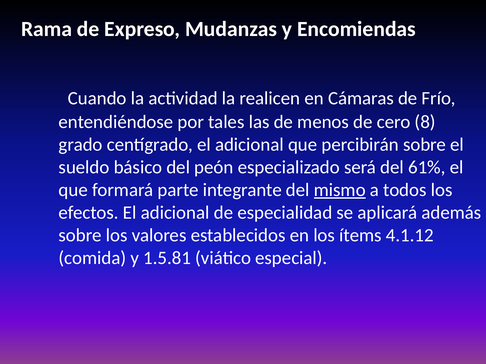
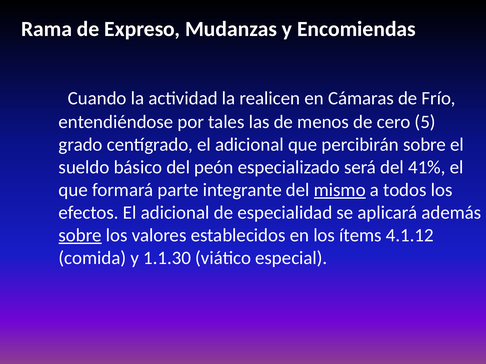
8: 8 -> 5 (425, 122)
61%: 61% -> 41% (427, 167)
sobre underline: none -> present (80, 236)
1.5.81: 1.5.81 -> 1.1.30 (167, 258)
